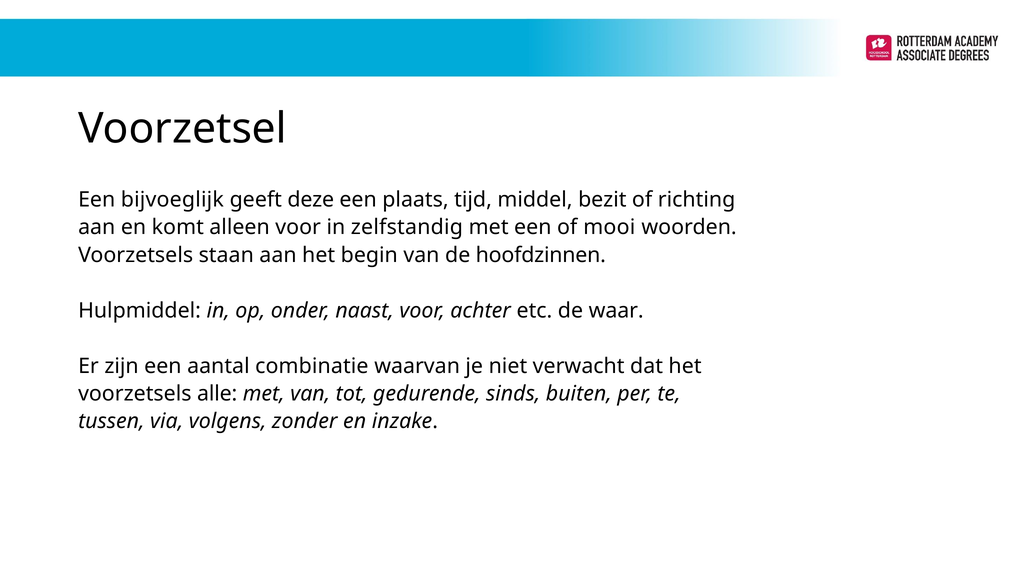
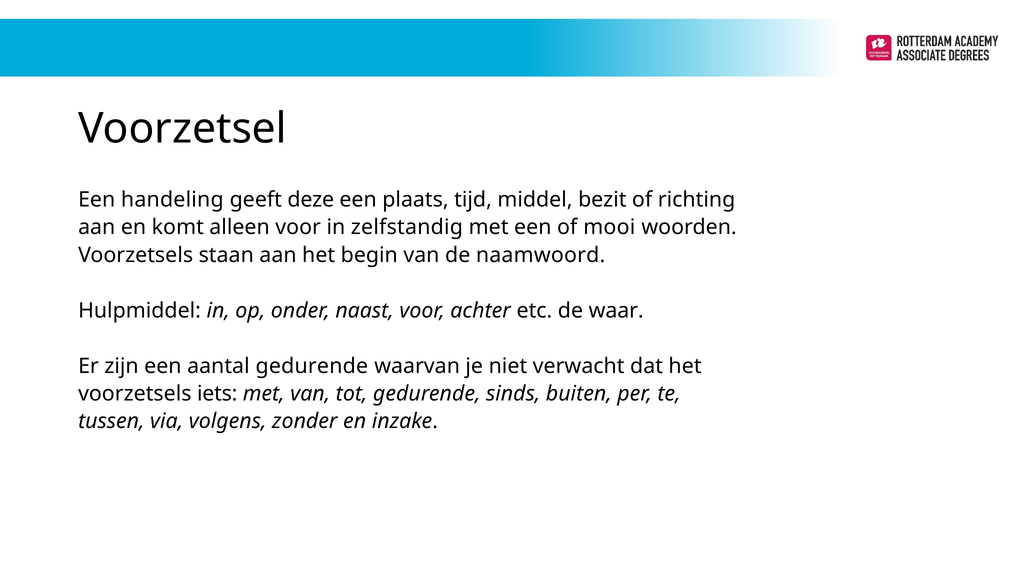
bijvoeglijk: bijvoeglijk -> handeling (172, 200)
hoofdzinnen: hoofdzinnen -> naamwoord (541, 255)
aantal combinatie: combinatie -> gedurende (312, 366)
alle: alle -> iets (217, 394)
